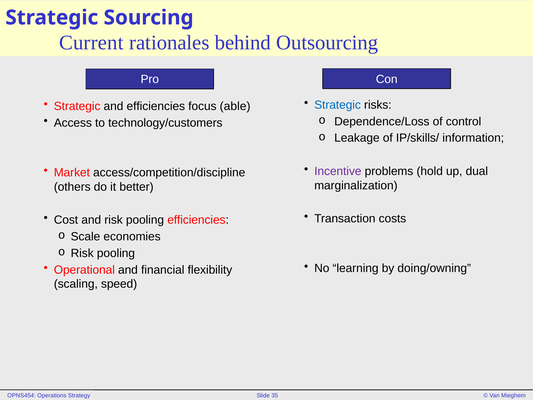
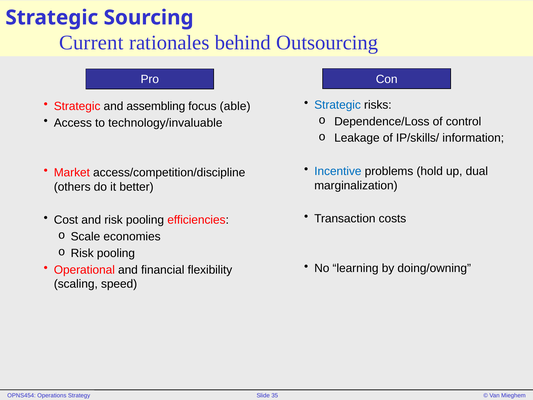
and efficiencies: efficiencies -> assembling (156, 106)
technology/customers: technology/customers -> technology/invaluable (165, 123)
Incentive colour: purple -> blue (338, 171)
